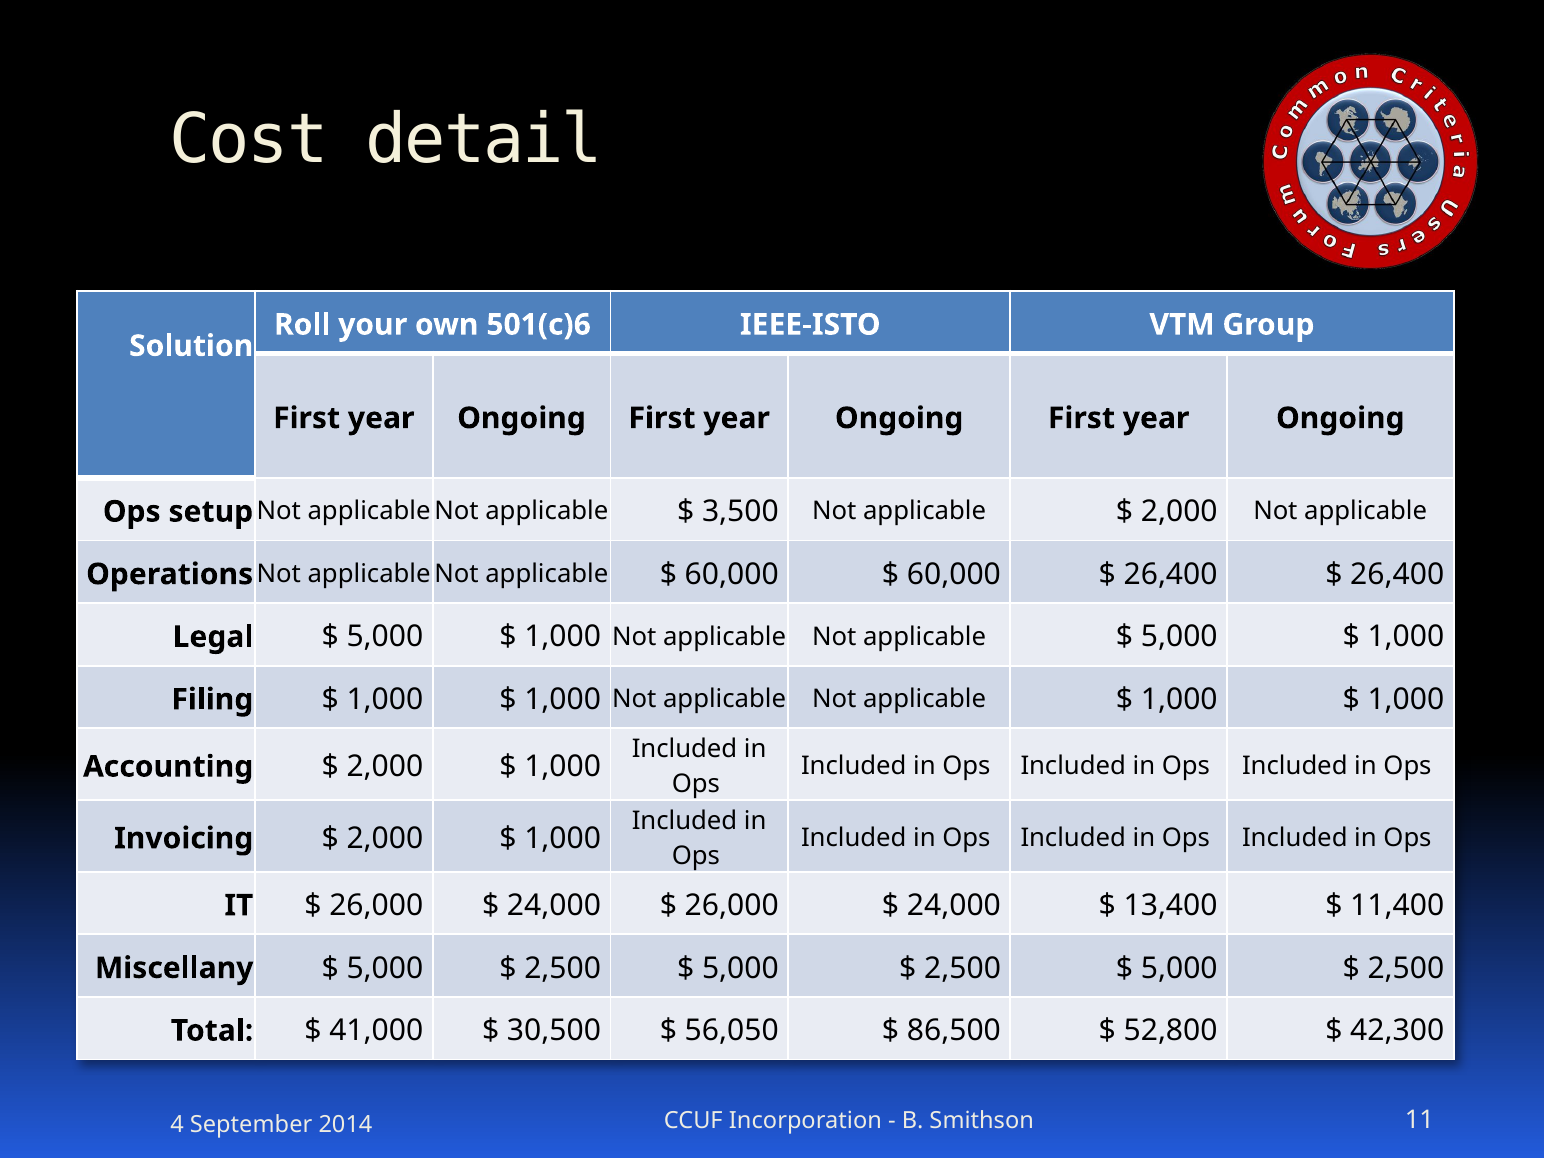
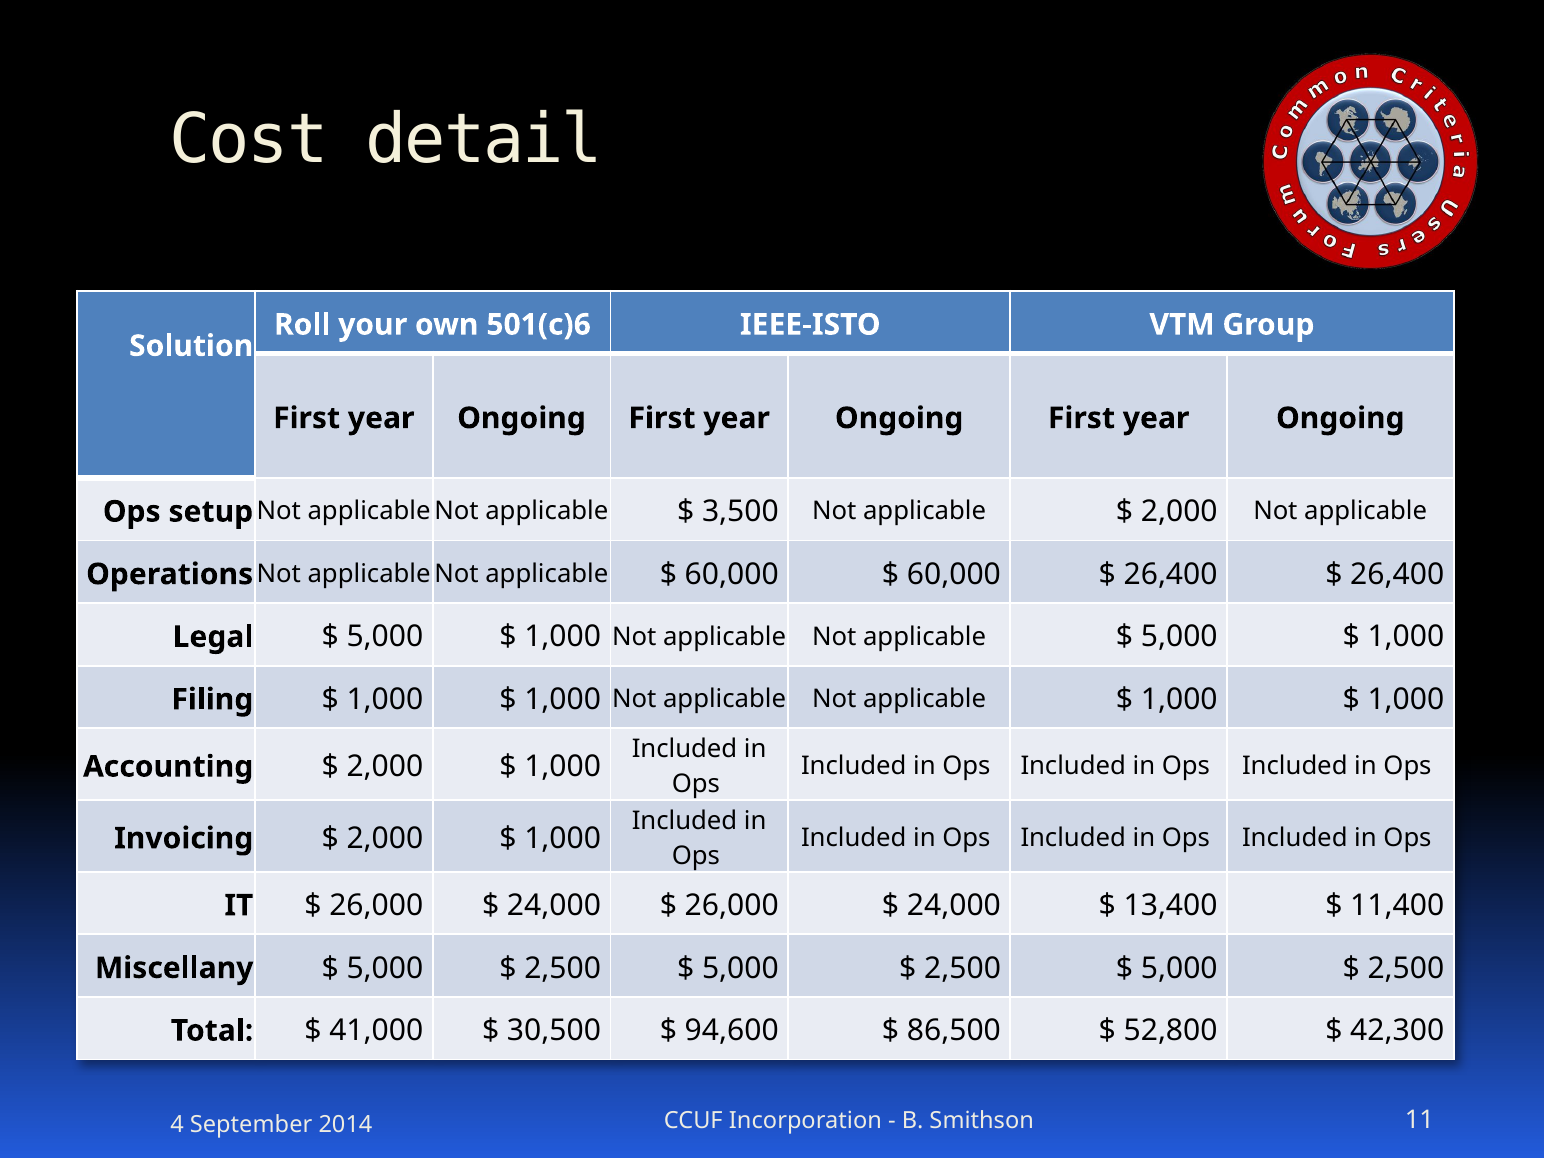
56,050: 56,050 -> 94,600 (732, 1031)
